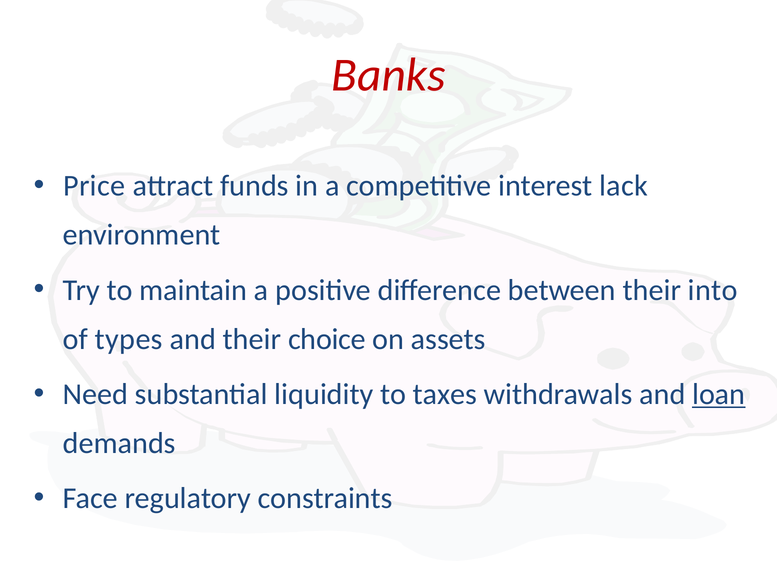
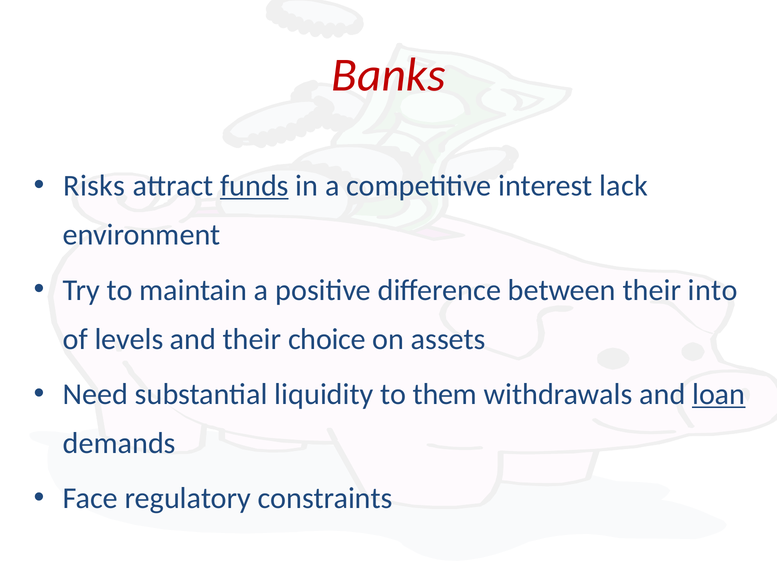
Price: Price -> Risks (94, 186)
funds underline: none -> present (254, 186)
types: types -> levels (129, 339)
taxes: taxes -> them (445, 394)
